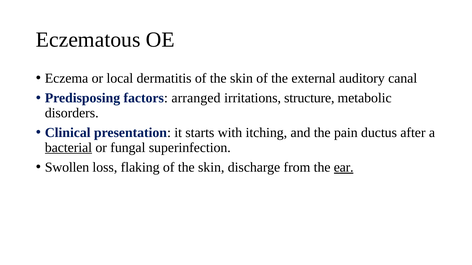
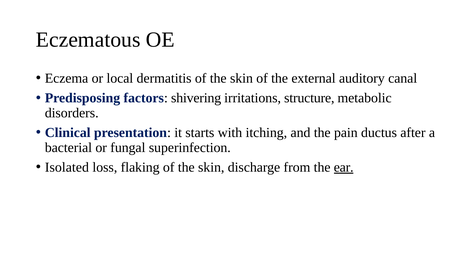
arranged: arranged -> shivering (196, 98)
bacterial underline: present -> none (68, 148)
Swollen: Swollen -> Isolated (67, 168)
